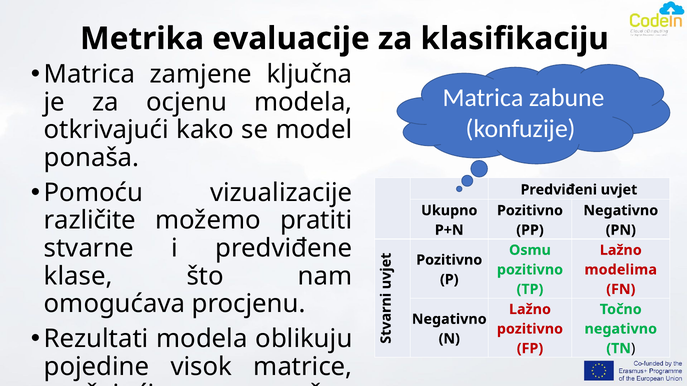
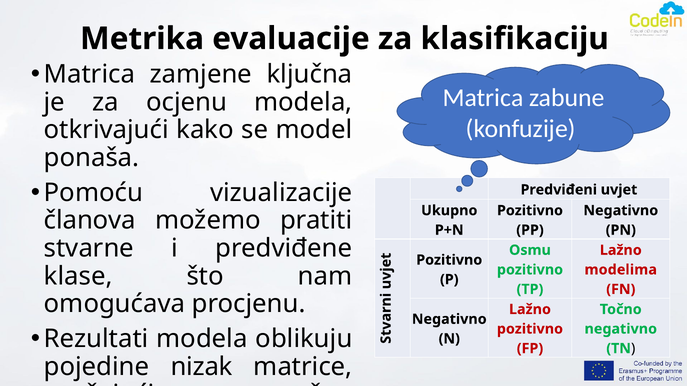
različite: različite -> članova (90, 221)
visok: visok -> nizak (202, 367)
